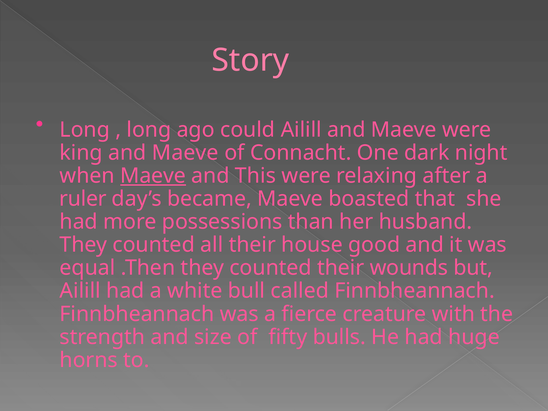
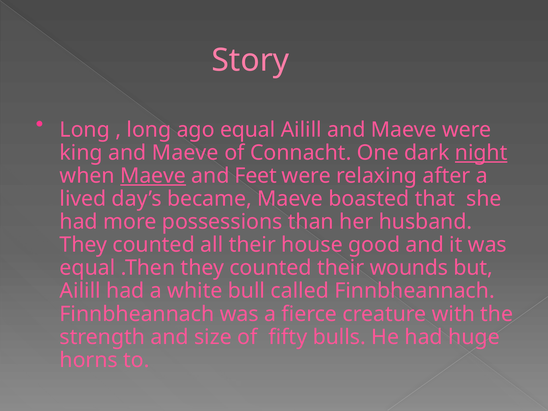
ago could: could -> equal (248, 130)
night underline: none -> present (481, 153)
This: This -> Feet (256, 176)
ruler: ruler -> lived (83, 199)
